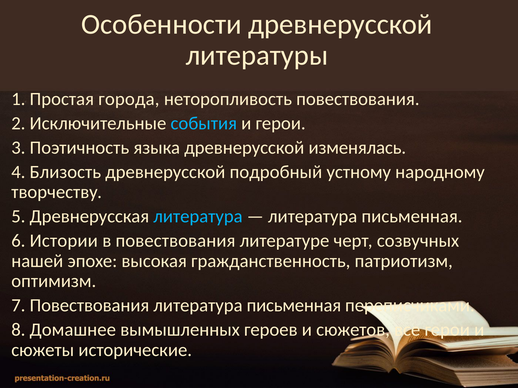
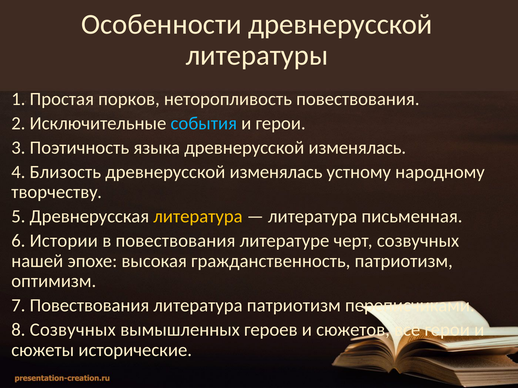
города: города -> порков (129, 99)
Близость древнерусской подробный: подробный -> изменялась (276, 172)
литература colour: light blue -> yellow (198, 217)
письменная: письменная -> патриотизм (294, 306)
8 Домашнее: Домашнее -> Созвучных (73, 330)
